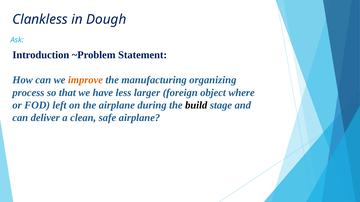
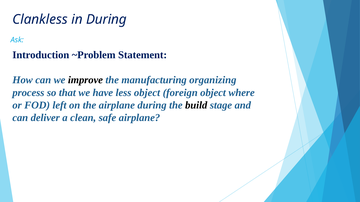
in Dough: Dough -> During (106, 20)
improve colour: orange -> black (85, 80)
less larger: larger -> object (147, 93)
